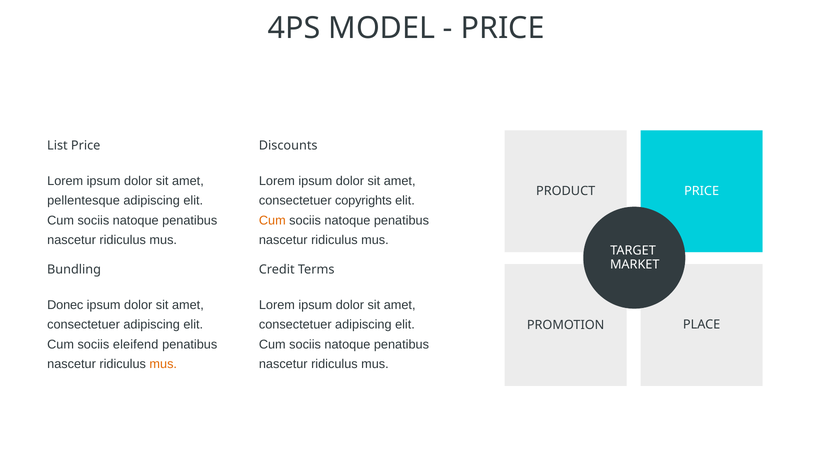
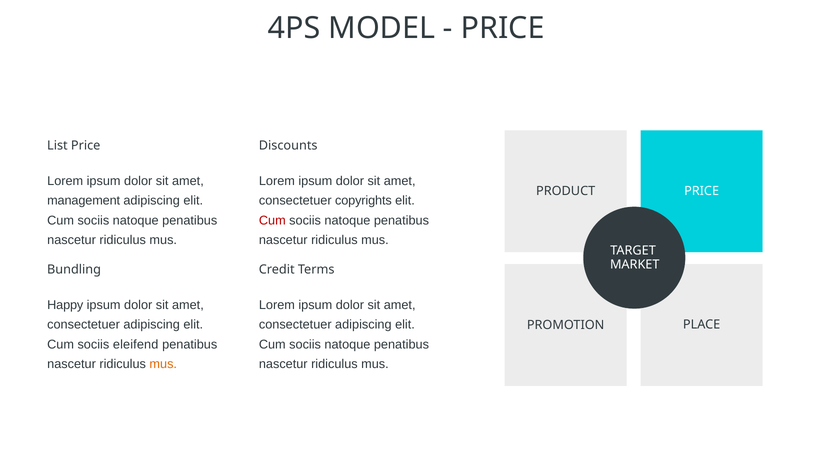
pellentesque: pellentesque -> management (84, 201)
Cum colour: orange -> red (272, 221)
Donec: Donec -> Happy (65, 305)
